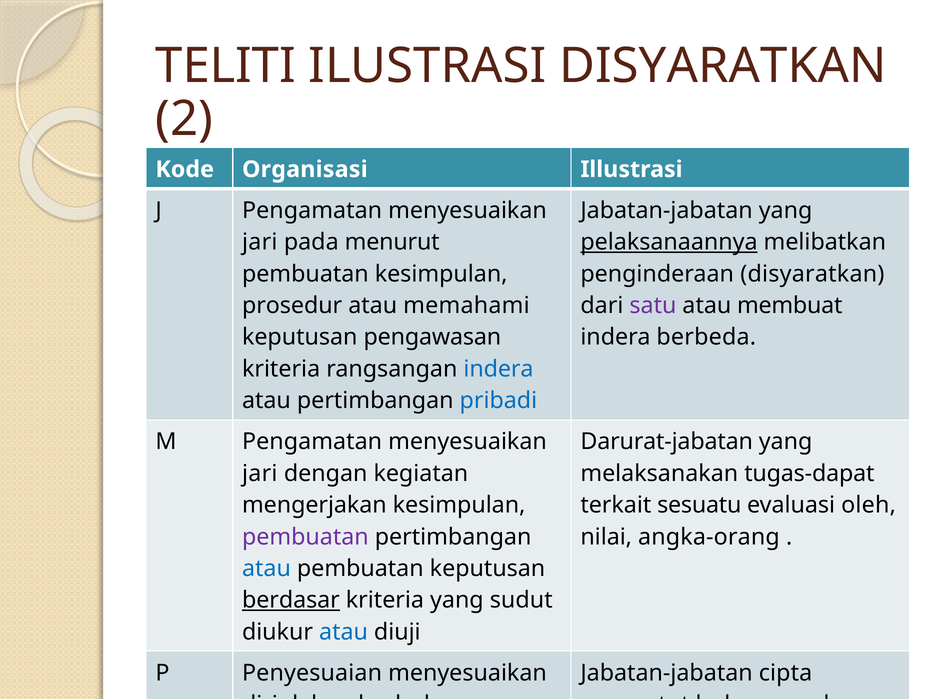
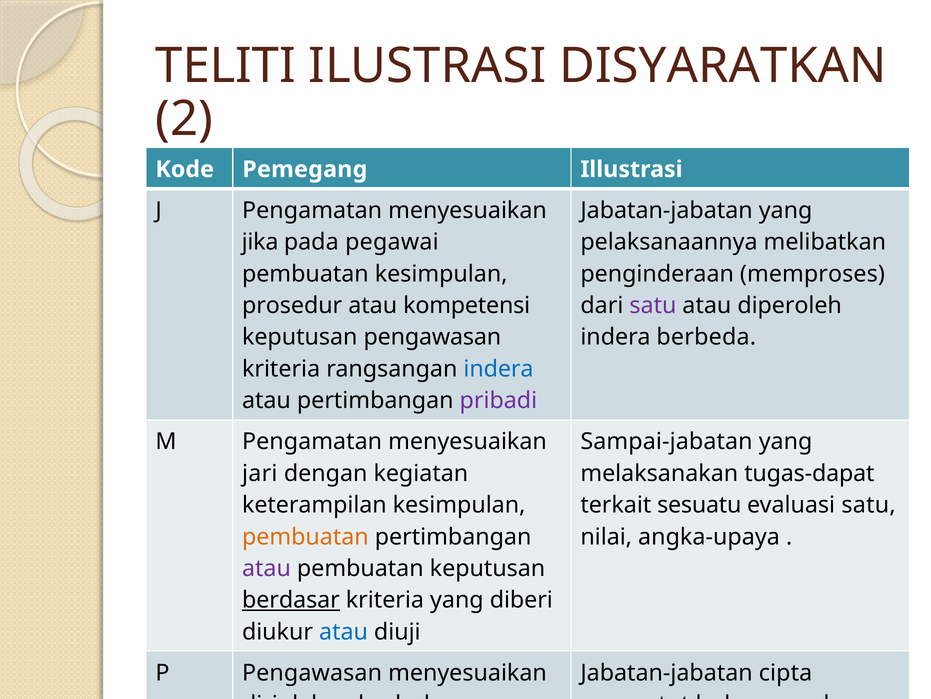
Organisasi: Organisasi -> Pemegang (305, 169)
jari: jari -> jika (260, 242)
menurut: menurut -> pegawai (392, 242)
pelaksanaannya underline: present -> none (669, 242)
penginderaan disyaratkan: disyaratkan -> memproses (812, 274)
memahami: memahami -> kompetensi (467, 305)
membuat: membuat -> diperoleh (790, 305)
pribadi colour: blue -> purple (498, 400)
Darurat-jabatan: Darurat-jabatan -> Sampai-jabatan (667, 441)
mengerjakan: mengerjakan -> keterampilan (314, 505)
evaluasi oleh: oleh -> satu (869, 505)
pembuatan colour: purple -> orange (305, 536)
angka-orang: angka-orang -> angka-upaya (709, 536)
atau colour: blue -> purple (266, 568)
sudut: sudut -> diberi (521, 600)
P Penyesuaian: Penyesuaian -> Pengawasan (312, 672)
